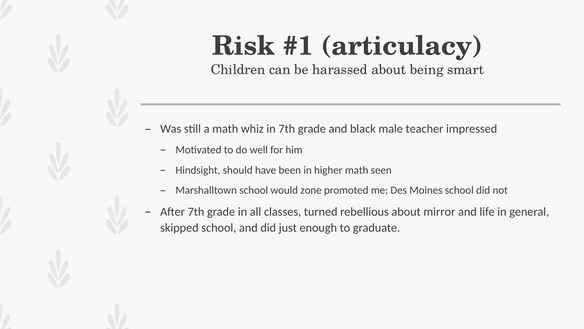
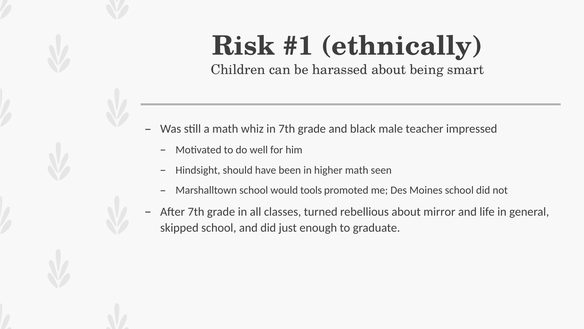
articulacy: articulacy -> ethnically (402, 46)
zone: zone -> tools (311, 190)
